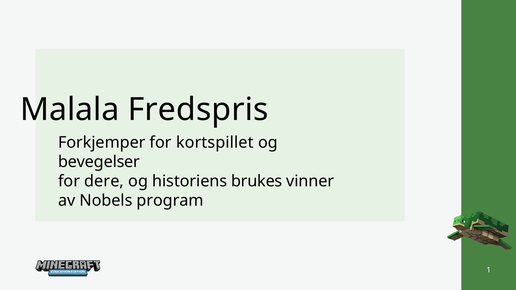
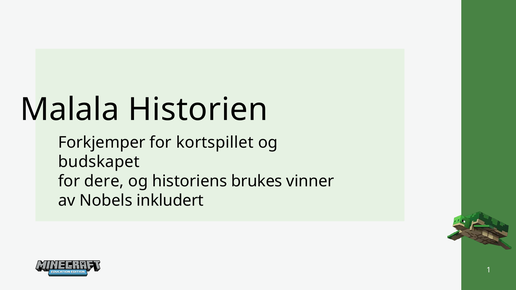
Fredspris: Fredspris -> Historien (198, 110)
bevegelser: bevegelser -> budskapet (99, 162)
program: program -> inkludert (170, 201)
